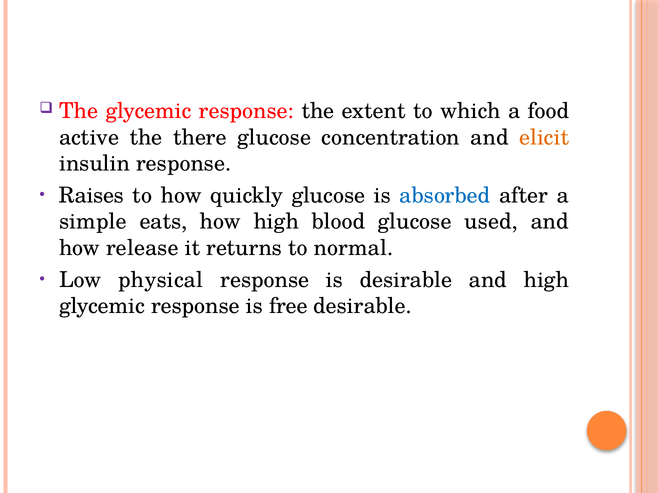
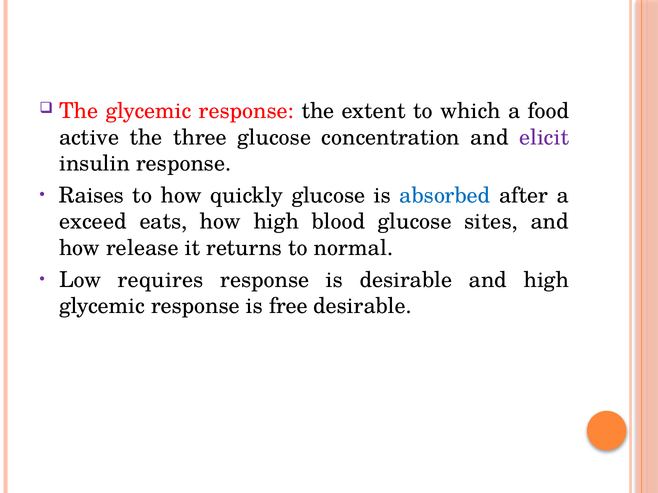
there: there -> three (200, 137)
elicit colour: orange -> purple (544, 137)
simple: simple -> exceed (93, 222)
used: used -> sites (491, 222)
physical: physical -> requires (161, 280)
